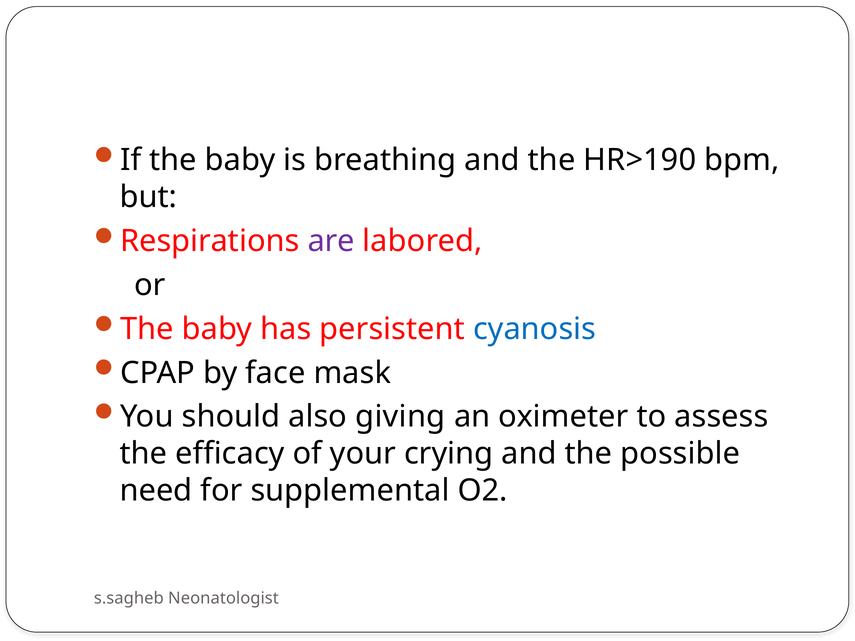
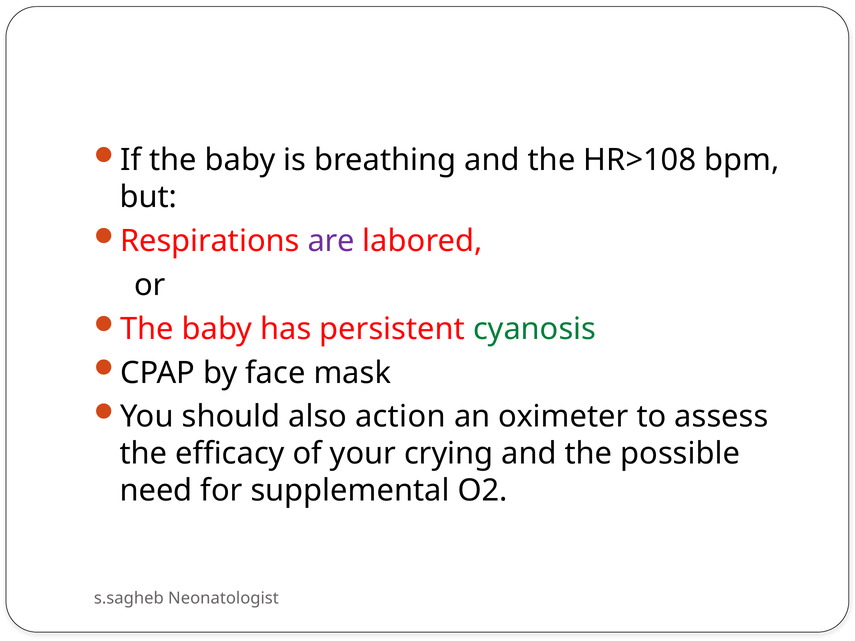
HR>190: HR>190 -> HR>108 (640, 160)
cyanosis colour: blue -> green (535, 329)
giving: giving -> action (400, 417)
